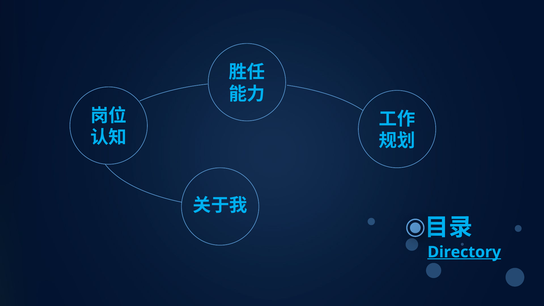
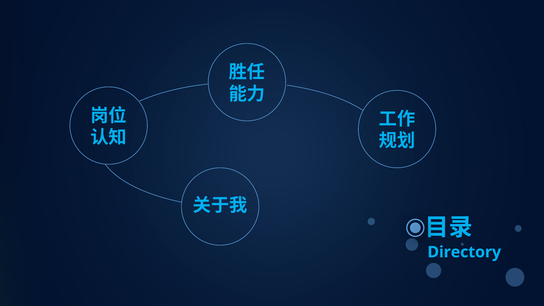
Directory underline: present -> none (464, 252)
